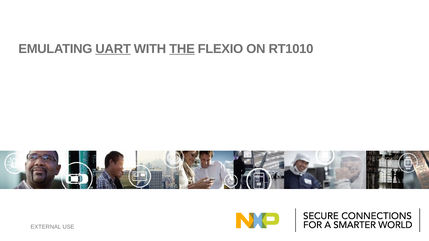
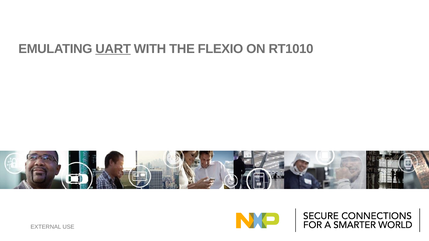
THE underline: present -> none (182, 49)
